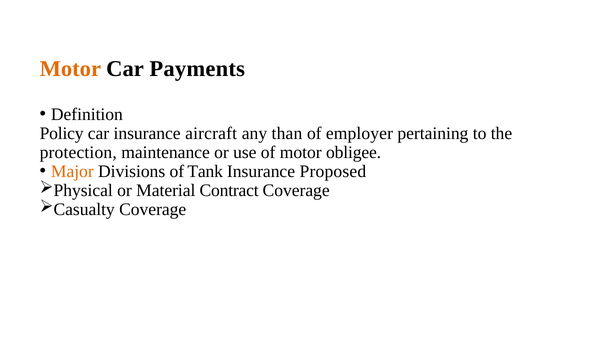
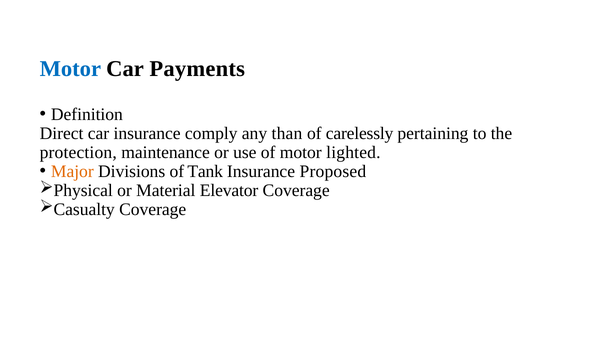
Motor colour: orange -> blue (70, 69)
Policy: Policy -> Direct (62, 133)
aircraft: aircraft -> comply (211, 133)
employer: employer -> carelessly (360, 133)
obligee: obligee -> lighted (353, 152)
Contract: Contract -> Elevator (229, 190)
